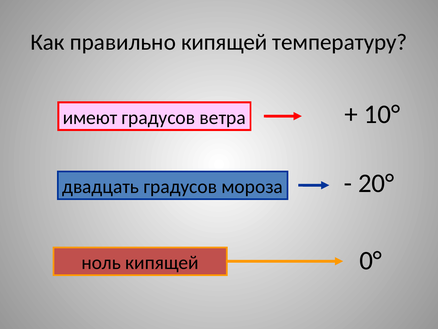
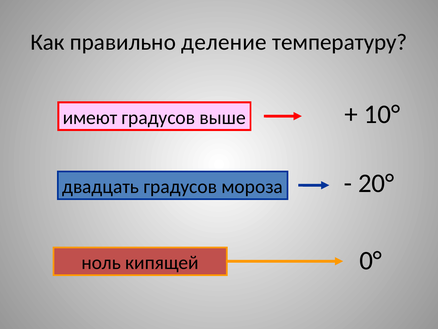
правильно кипящей: кипящей -> деление (224, 42)
ветра: ветра -> выше (223, 117)
